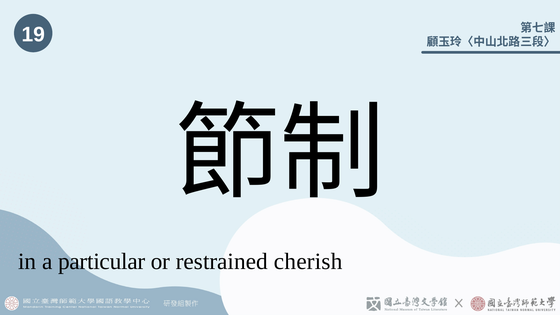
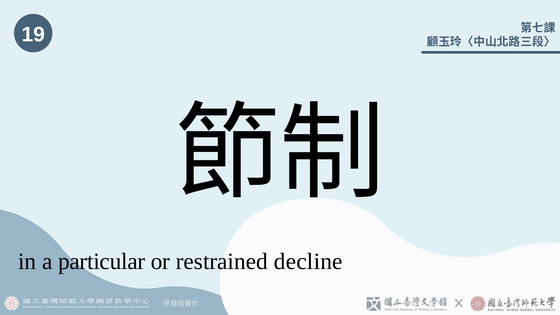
cherish: cherish -> decline (308, 261)
